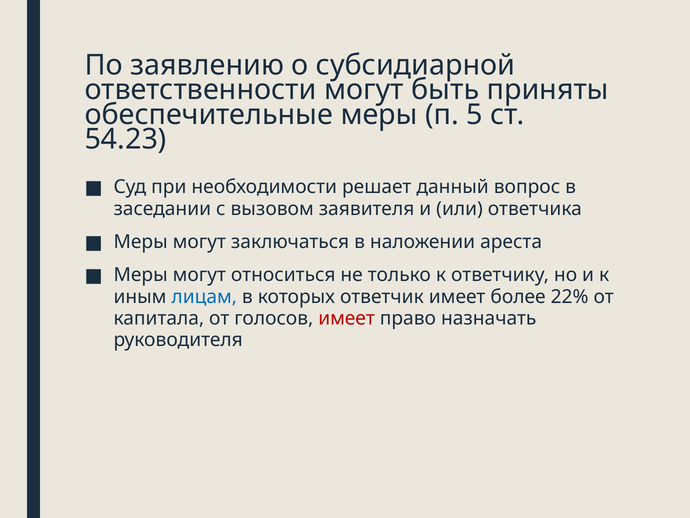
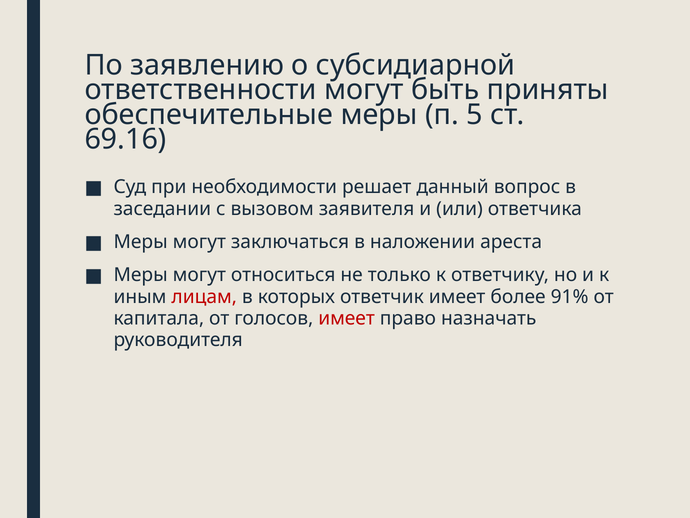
54.23: 54.23 -> 69.16 (126, 139)
лицам colour: blue -> red (204, 296)
22%: 22% -> 91% (570, 296)
